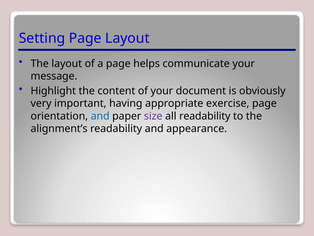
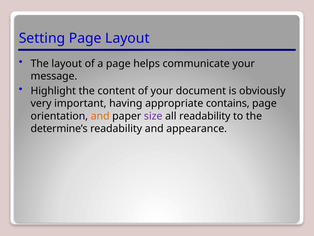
exercise: exercise -> contains (228, 103)
and colour: blue -> orange (100, 116)
alignment’s: alignment’s -> determine’s (59, 128)
